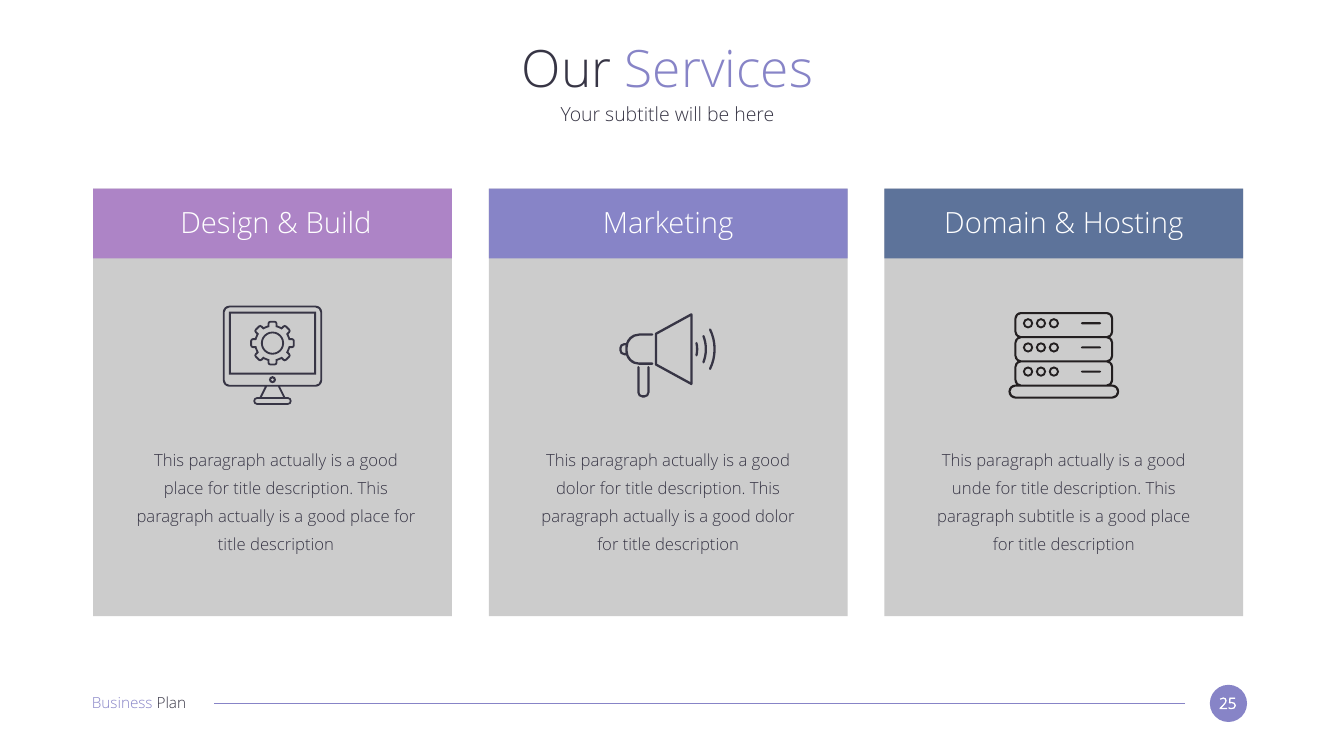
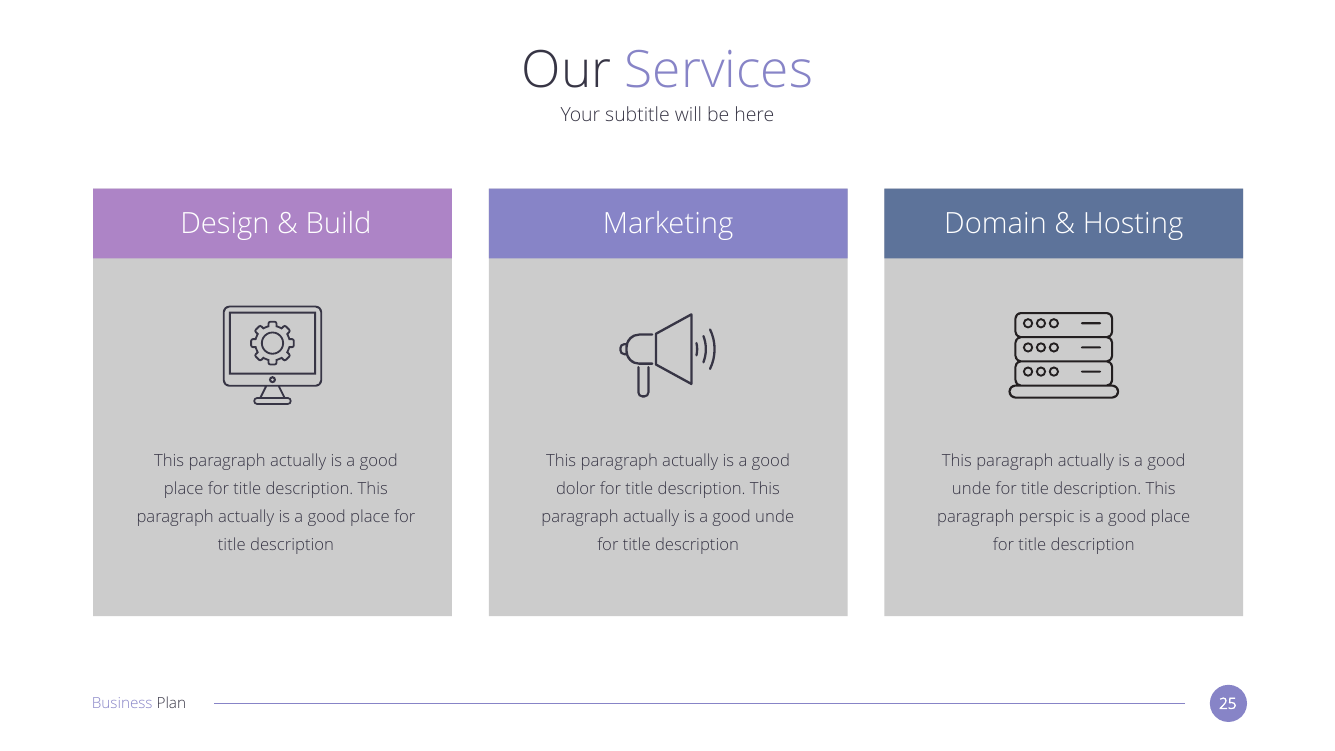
dolor: dolor -> unde (775, 517)
paragraph subtitle: subtitle -> perspic (1047, 517)
